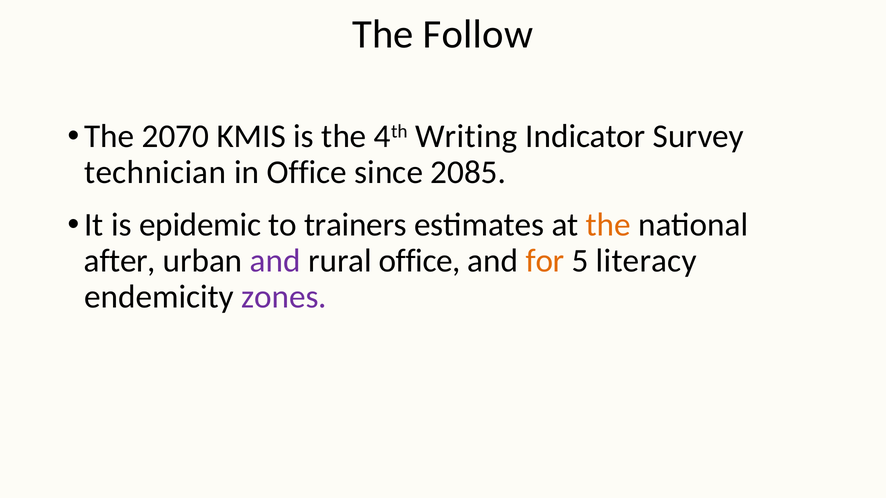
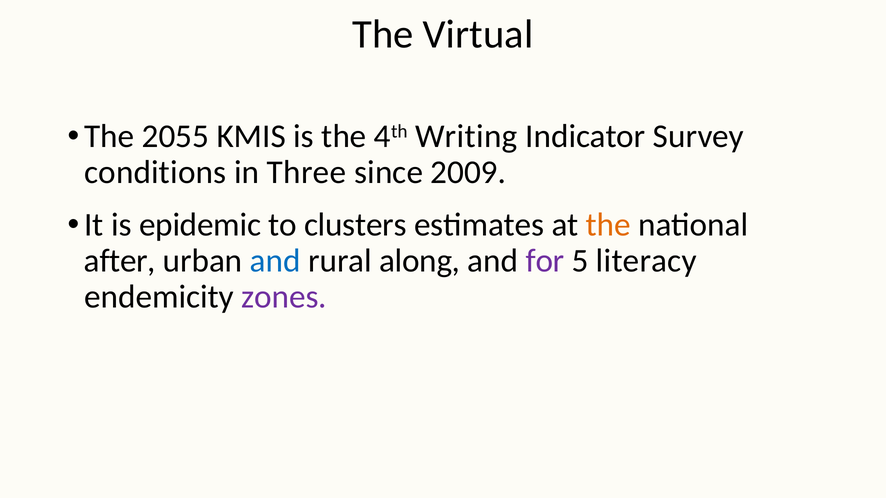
Follow: Follow -> Virtual (478, 34)
2070: 2070 -> 2055 (175, 137)
technician: technician -> conditions (155, 172)
in Office: Office -> Three (307, 172)
2085: 2085 -> 2009 (468, 172)
trainers: trainers -> clusters (355, 225)
and colour: purple -> blue (275, 261)
rural office: office -> along (420, 261)
for colour: orange -> purple (545, 261)
